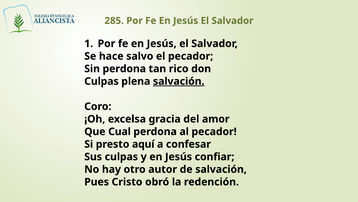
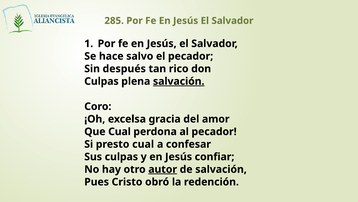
Sin perdona: perdona -> después (124, 69)
presto aquí: aquí -> cual (143, 144)
autor underline: none -> present (163, 169)
